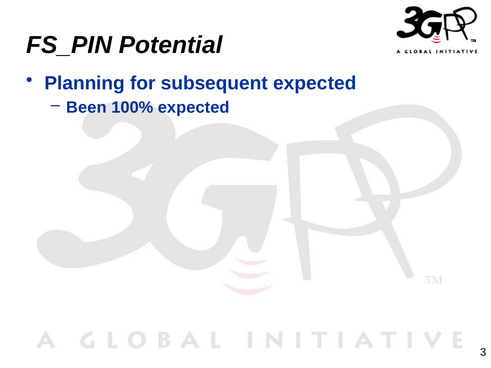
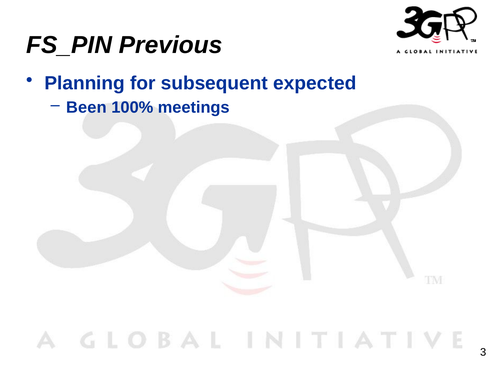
Potential: Potential -> Previous (171, 45)
100% expected: expected -> meetings (194, 108)
